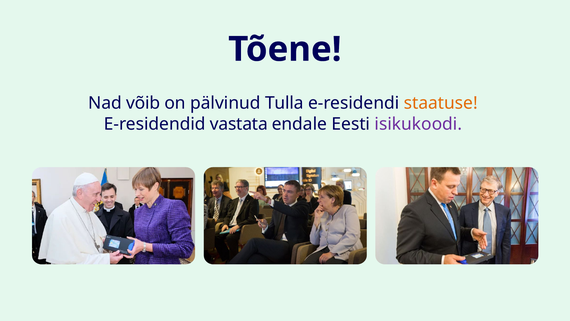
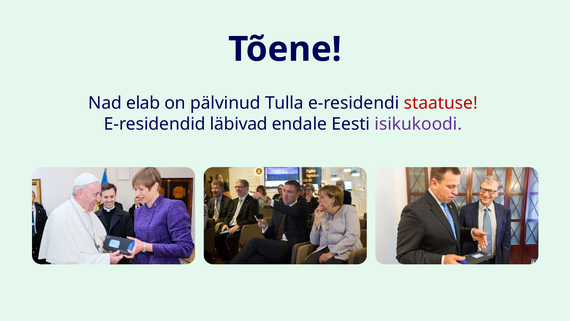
võib: võib -> elab (143, 103)
staatuse colour: orange -> red (441, 103)
vastata: vastata -> läbivad (239, 124)
